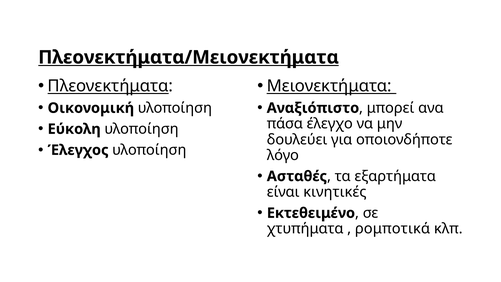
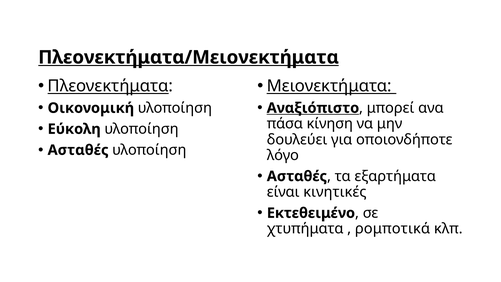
Αναξιόπιστο underline: none -> present (313, 108)
έλεγχο: έλεγχο -> κίνηση (330, 124)
Έλεγχος: Έλεγχος -> Ασταθές (78, 150)
